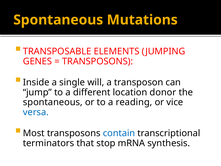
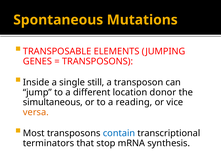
will: will -> still (96, 82)
spontaneous: spontaneous -> simultaneous (53, 102)
versa colour: blue -> orange (36, 112)
